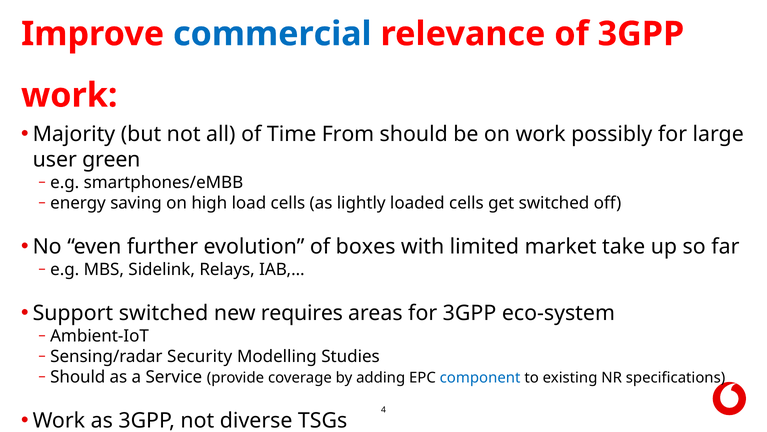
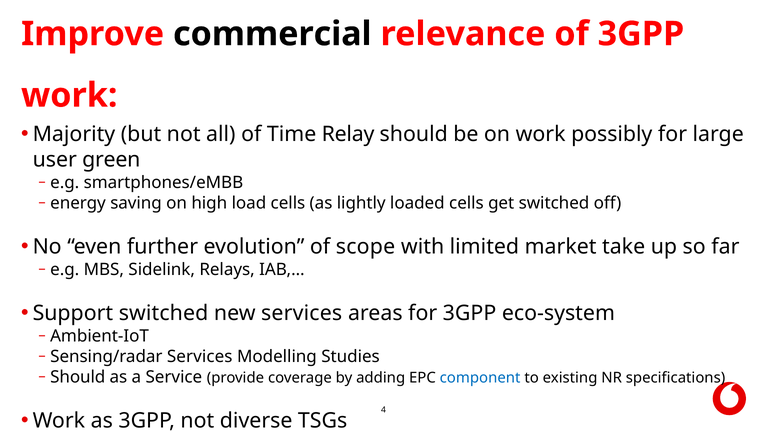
commercial colour: blue -> black (272, 34)
From: From -> Relay (348, 134)
boxes: boxes -> scope (366, 247)
new requires: requires -> services (302, 313)
Sensing/radar Security: Security -> Services (200, 356)
